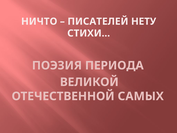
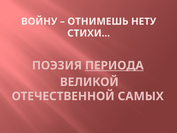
НИЧТО: НИЧТО -> ВОЙНУ (39, 21)
ПИСАТЕЛЕЙ: ПИСАТЕЛЕЙ -> ОТНИМЕШЬ (98, 21)
ПЕРИОДА underline: none -> present (114, 65)
